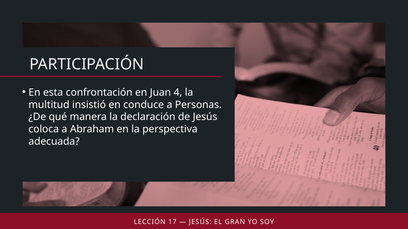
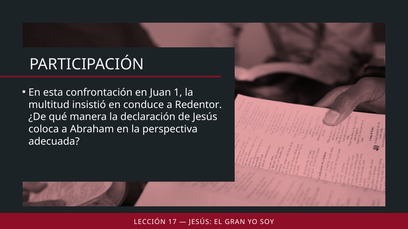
4: 4 -> 1 (178, 93)
Personas: Personas -> Redentor (198, 105)
